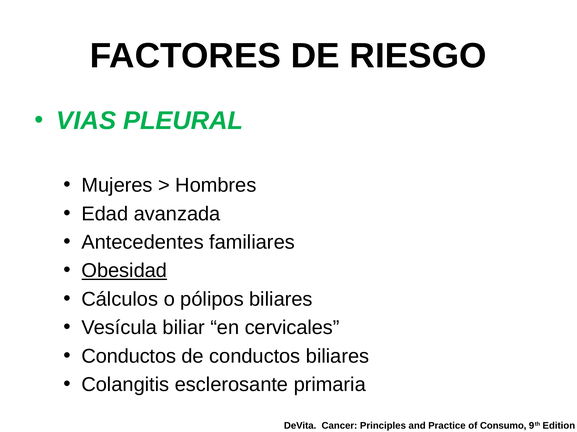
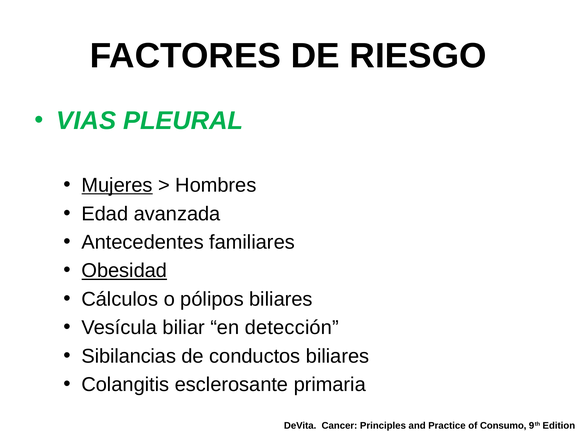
Mujeres underline: none -> present (117, 186)
cervicales: cervicales -> detección (292, 328)
Conductos: Conductos -> Sibilancias (129, 357)
